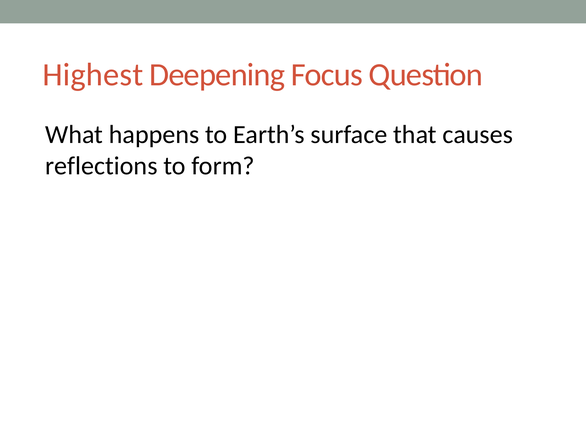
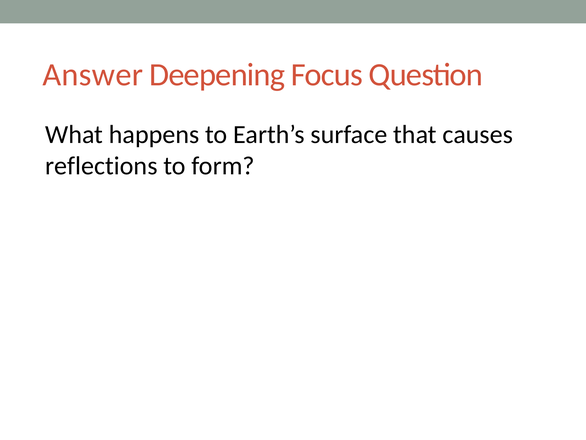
Highest: Highest -> Answer (93, 75)
